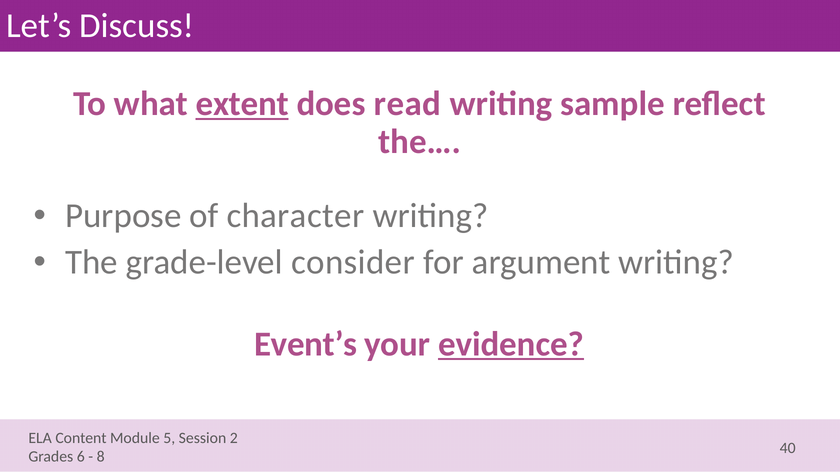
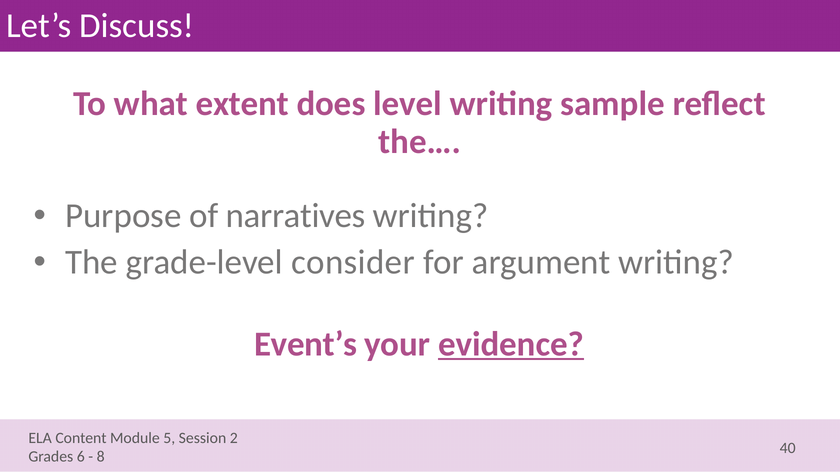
extent underline: present -> none (242, 104)
read: read -> level (408, 104)
character: character -> narratives (296, 216)
